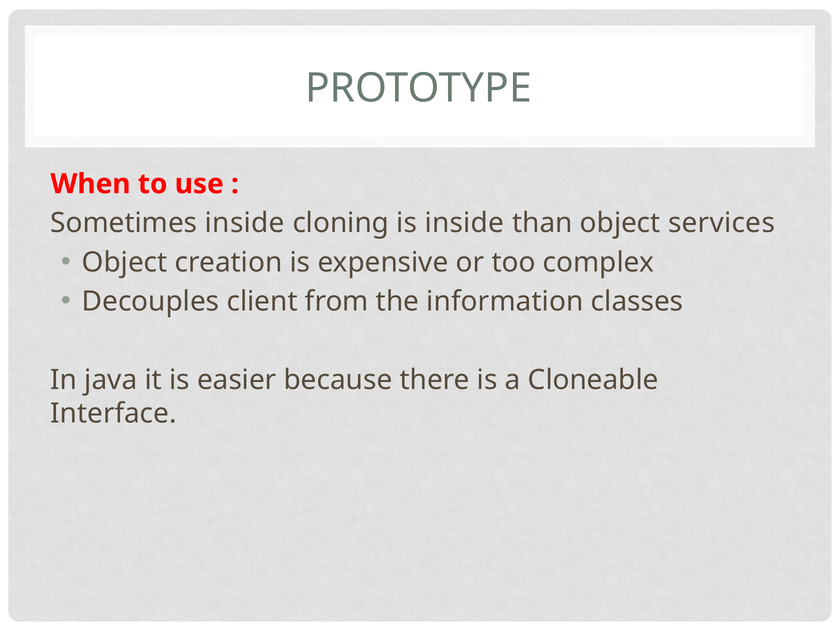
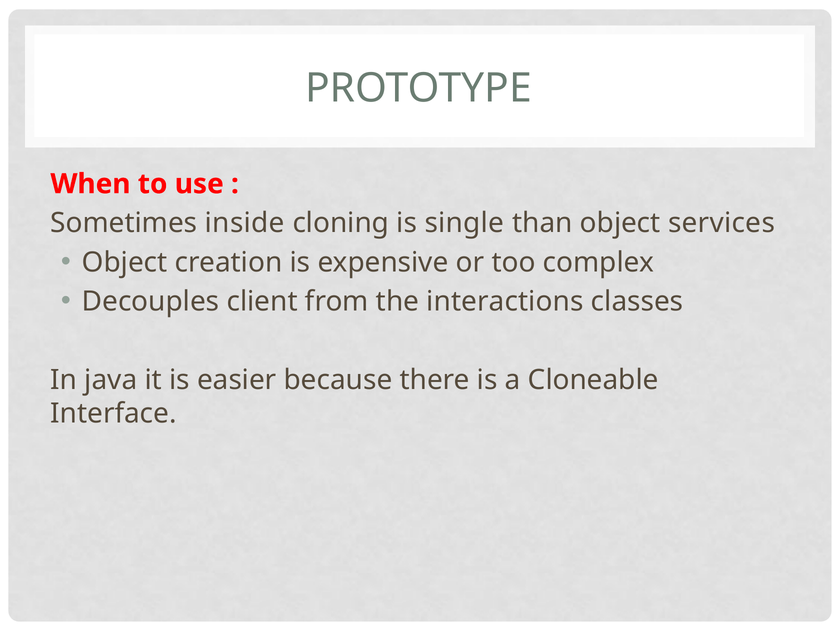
is inside: inside -> single (464, 223)
information: information -> interactions (505, 302)
